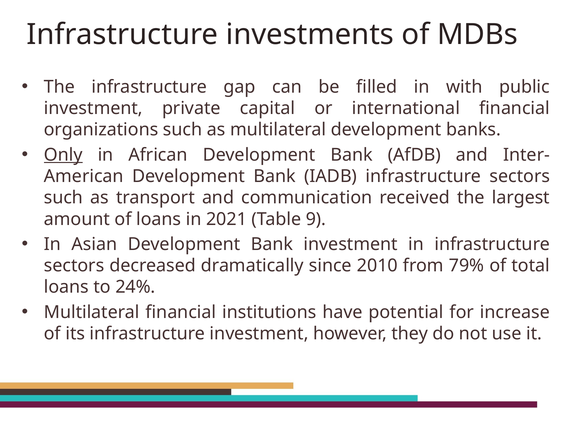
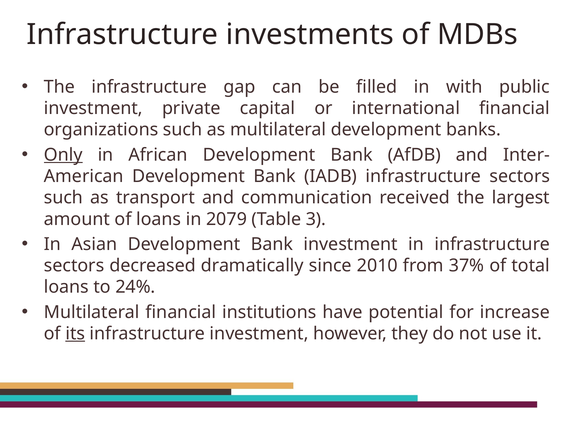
2021: 2021 -> 2079 (227, 219)
9: 9 -> 3 (316, 219)
79%: 79% -> 37% (467, 266)
its underline: none -> present (75, 334)
